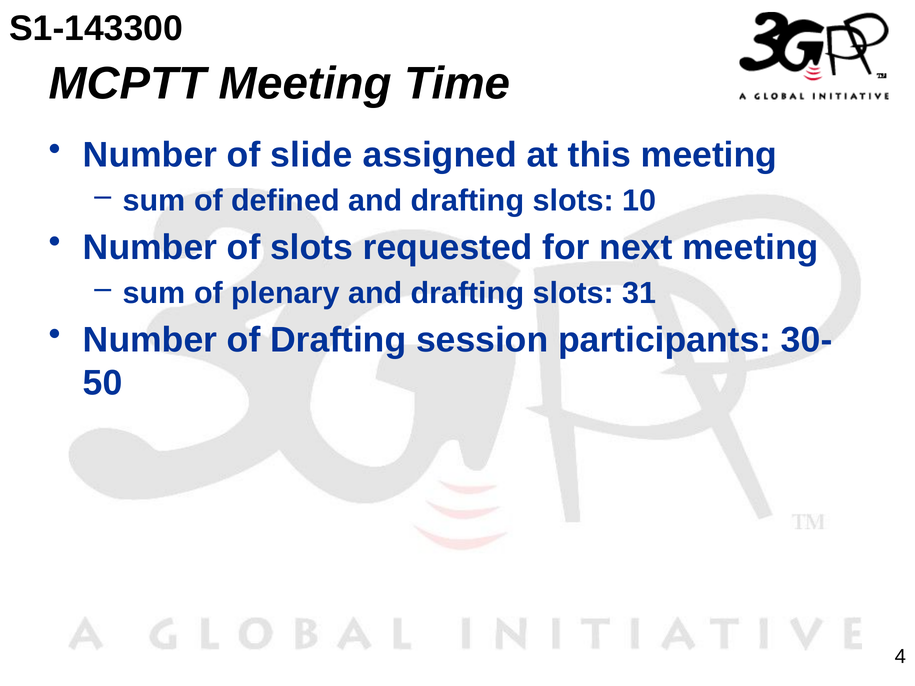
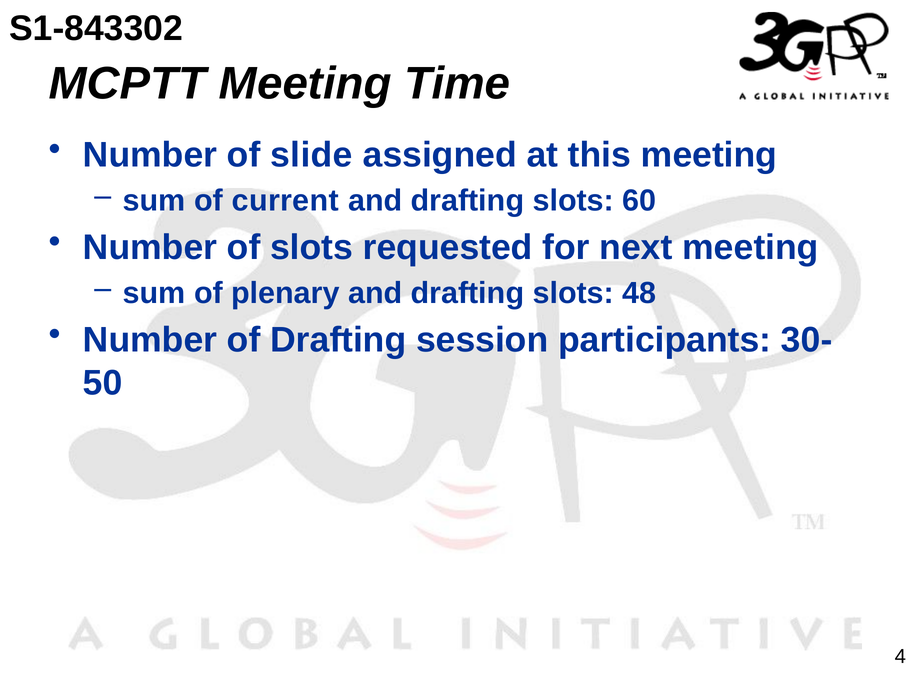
S1-143300: S1-143300 -> S1-843302 (96, 28)
defined: defined -> current (285, 201)
10: 10 -> 60 (639, 201)
31: 31 -> 48 (639, 293)
